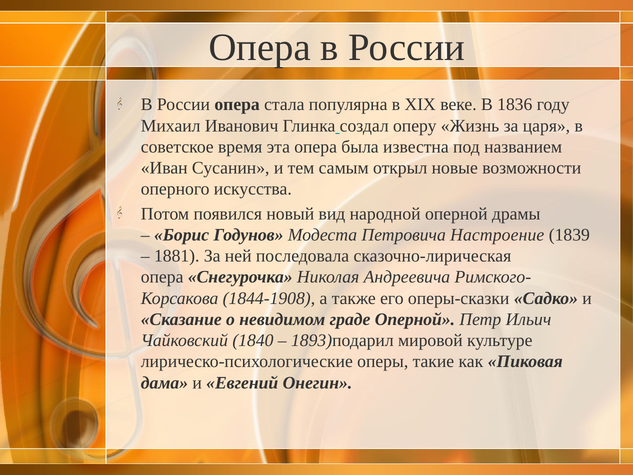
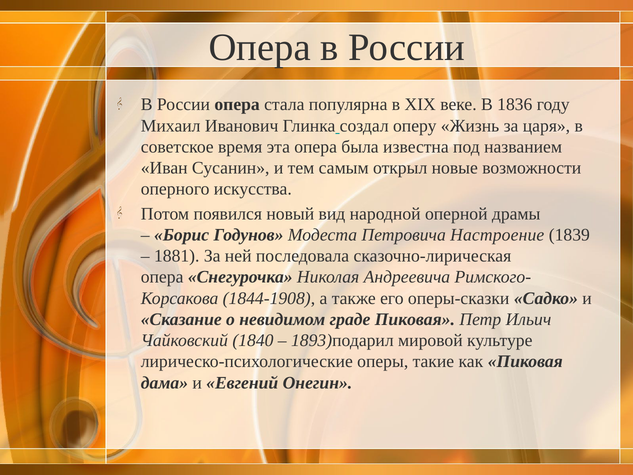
граде Оперной: Оперной -> Пиковая (415, 319)
